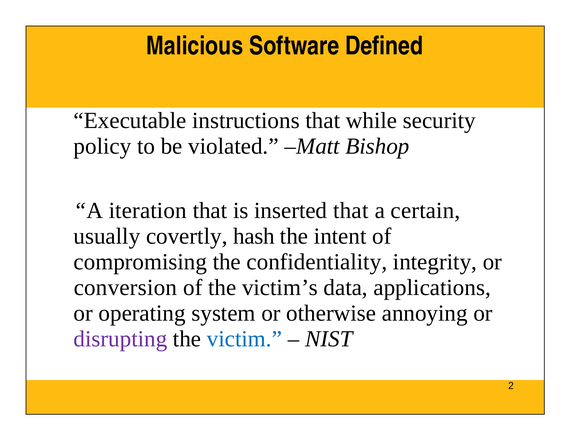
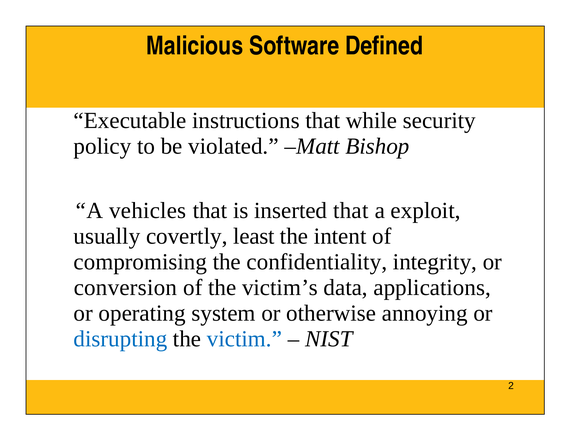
iteration: iteration -> vehicles (148, 211)
certain: certain -> exploit (426, 211)
hash: hash -> least (254, 236)
disrupting colour: purple -> blue (120, 339)
